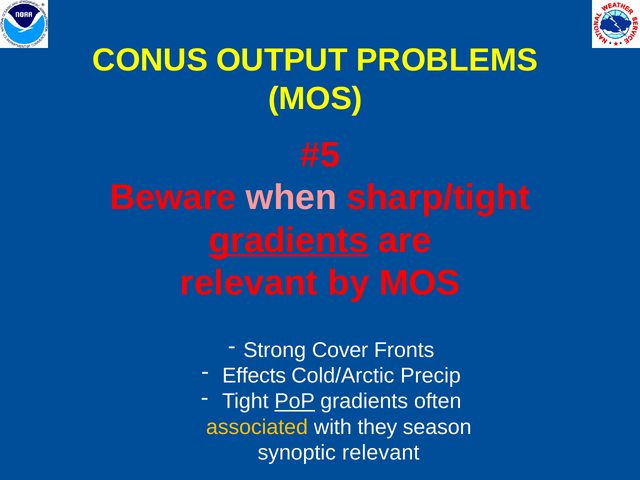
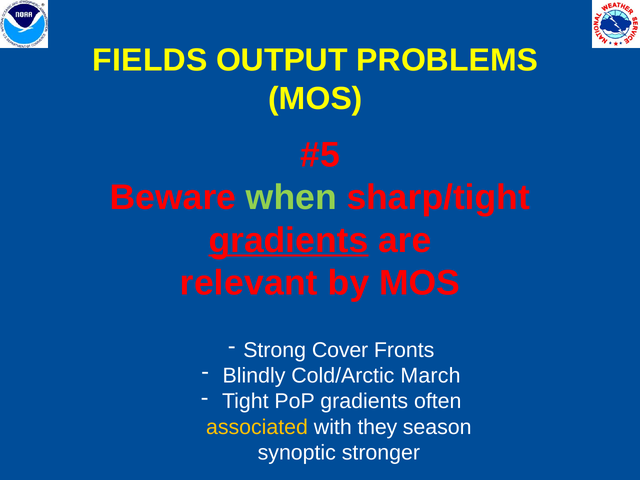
CONUS: CONUS -> FIELDS (150, 60)
when colour: pink -> light green (291, 198)
Effects: Effects -> Blindly (254, 376)
Precip: Precip -> March (430, 376)
PoP underline: present -> none (295, 401)
synoptic relevant: relevant -> stronger (381, 453)
